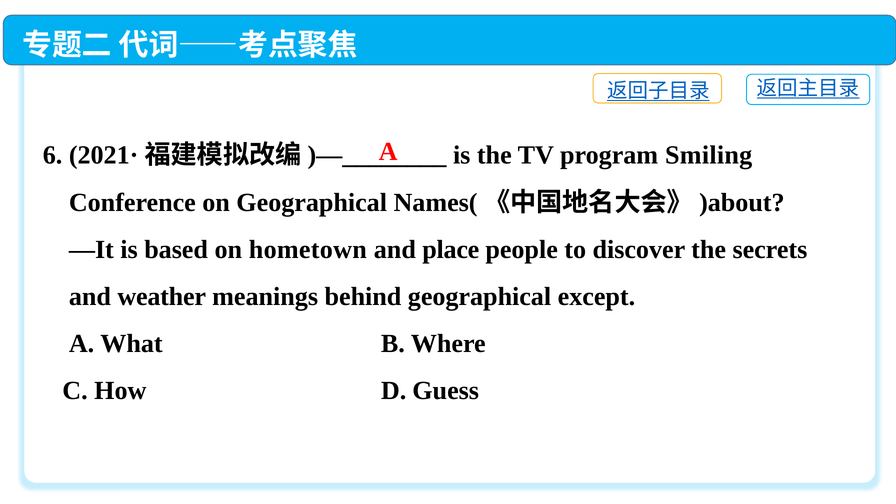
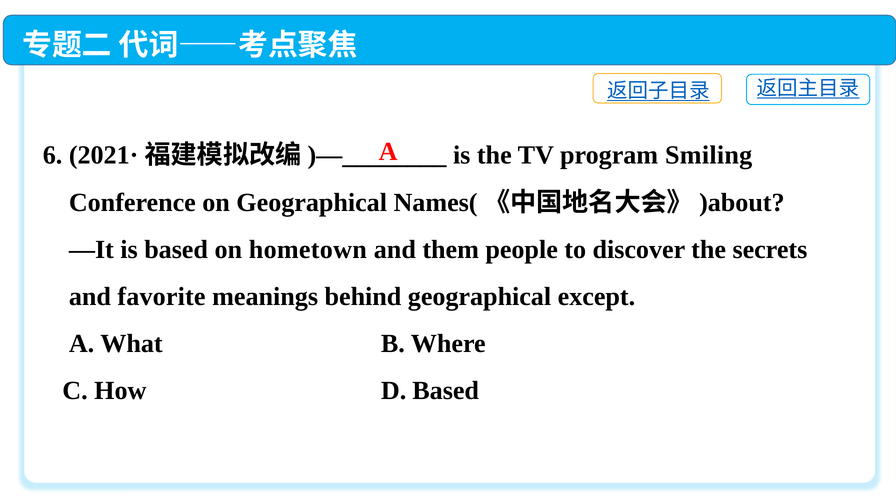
place: place -> them (451, 249)
weather: weather -> favorite (161, 297)
D Guess: Guess -> Based (446, 391)
